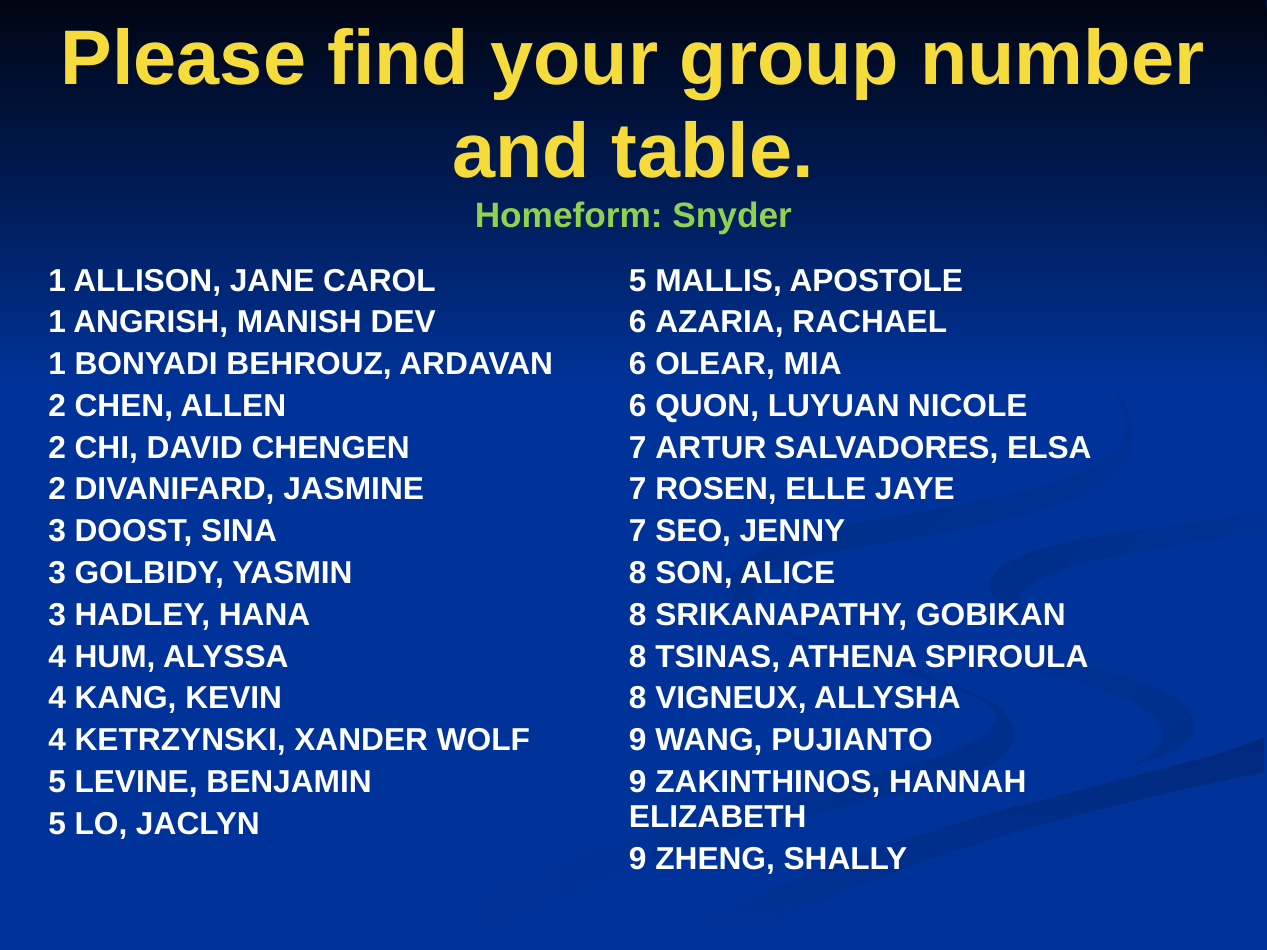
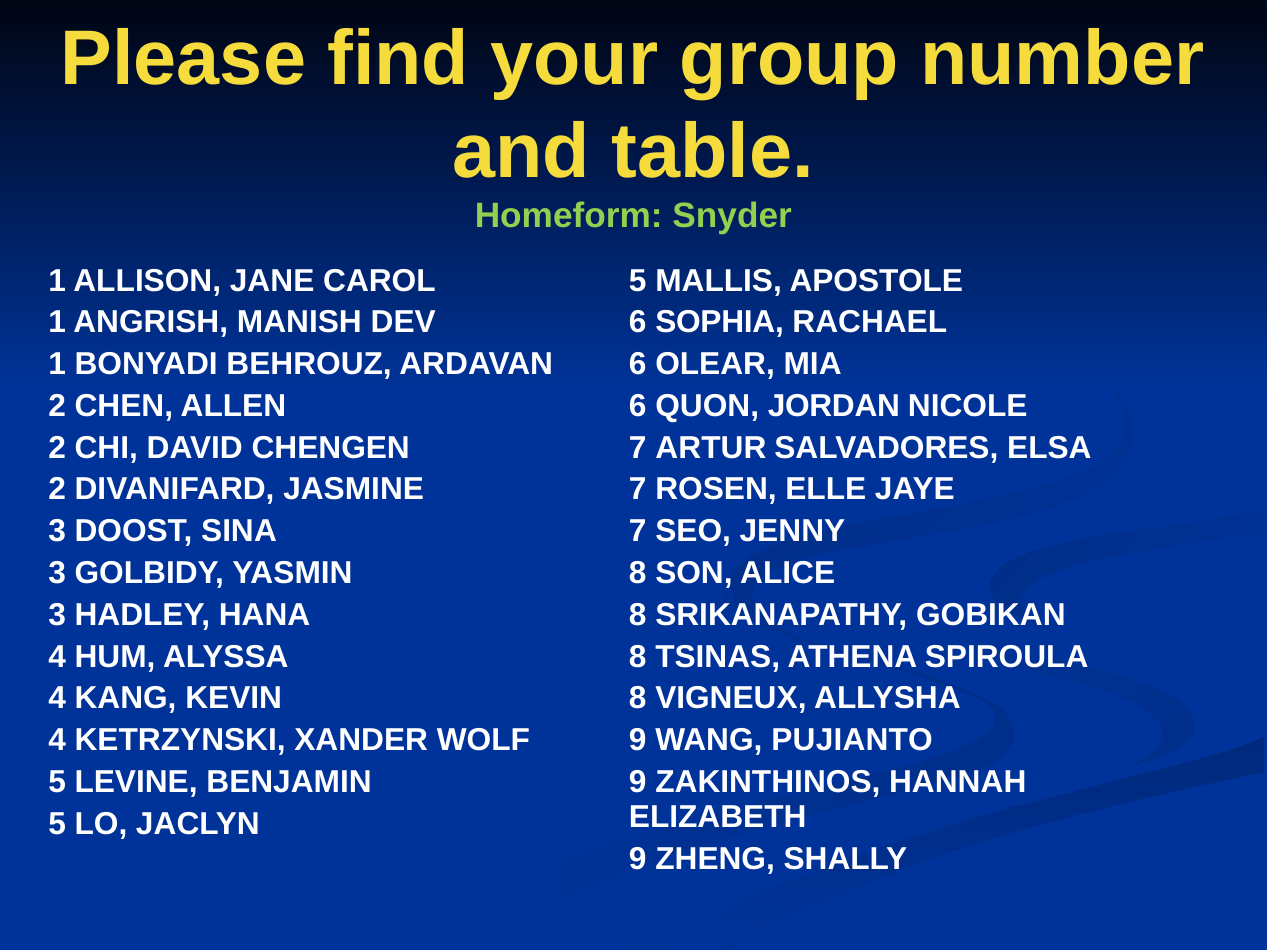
AZARIA: AZARIA -> SOPHIA (720, 322)
LUYUAN: LUYUAN -> JORDAN (834, 406)
